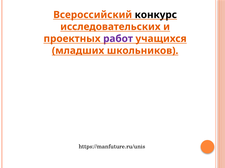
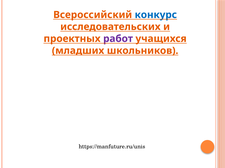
конкурс colour: black -> blue (156, 15)
